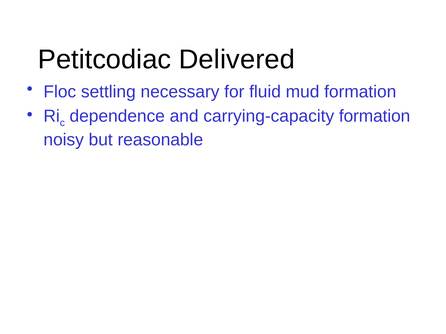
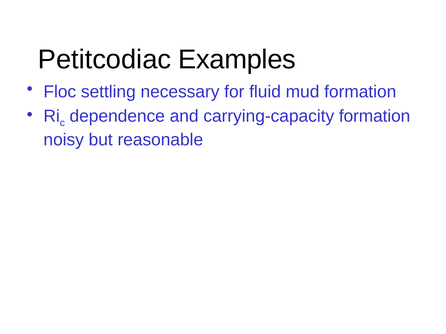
Delivered: Delivered -> Examples (237, 60)
